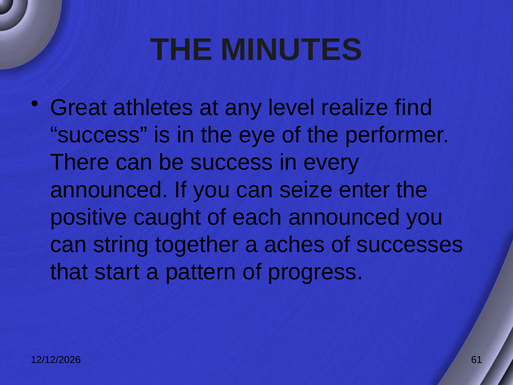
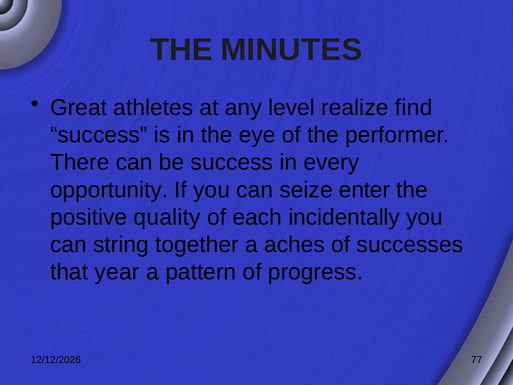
announced: announced -> opportunity (109, 190)
caught: caught -> quality (167, 217)
each announced: announced -> incidentally (344, 217)
start: start -> year (117, 272)
61: 61 -> 77 (477, 360)
